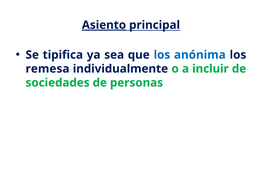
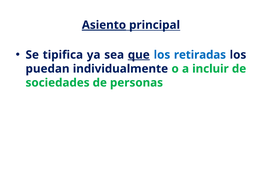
que underline: none -> present (139, 55)
anónima: anónima -> retiradas (200, 55)
remesa: remesa -> puedan (48, 69)
